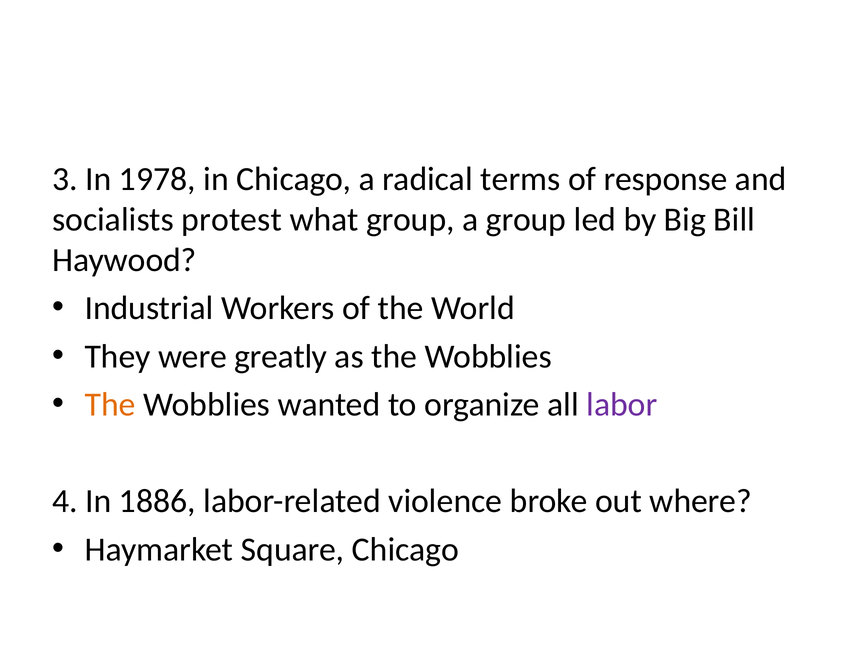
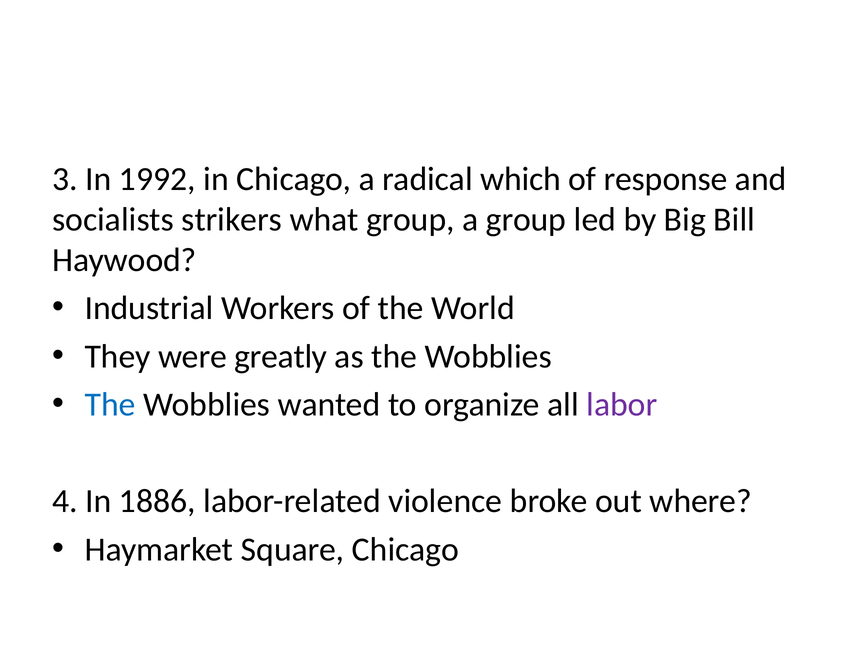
1978: 1978 -> 1992 (157, 179)
terms: terms -> which (521, 179)
protest: protest -> strikers (232, 219)
The colour: orange -> blue (110, 405)
